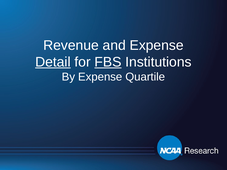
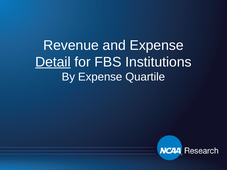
FBS underline: present -> none (108, 62)
